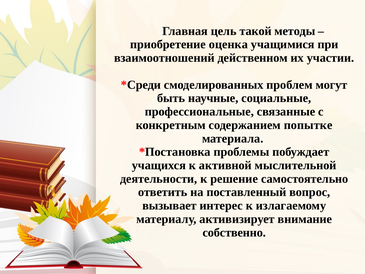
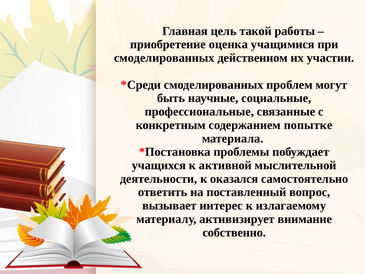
методы: методы -> работы (295, 31)
взаимоотношений: взаимоотношений -> смоделированных (164, 58)
решение: решение -> оказался (234, 179)
